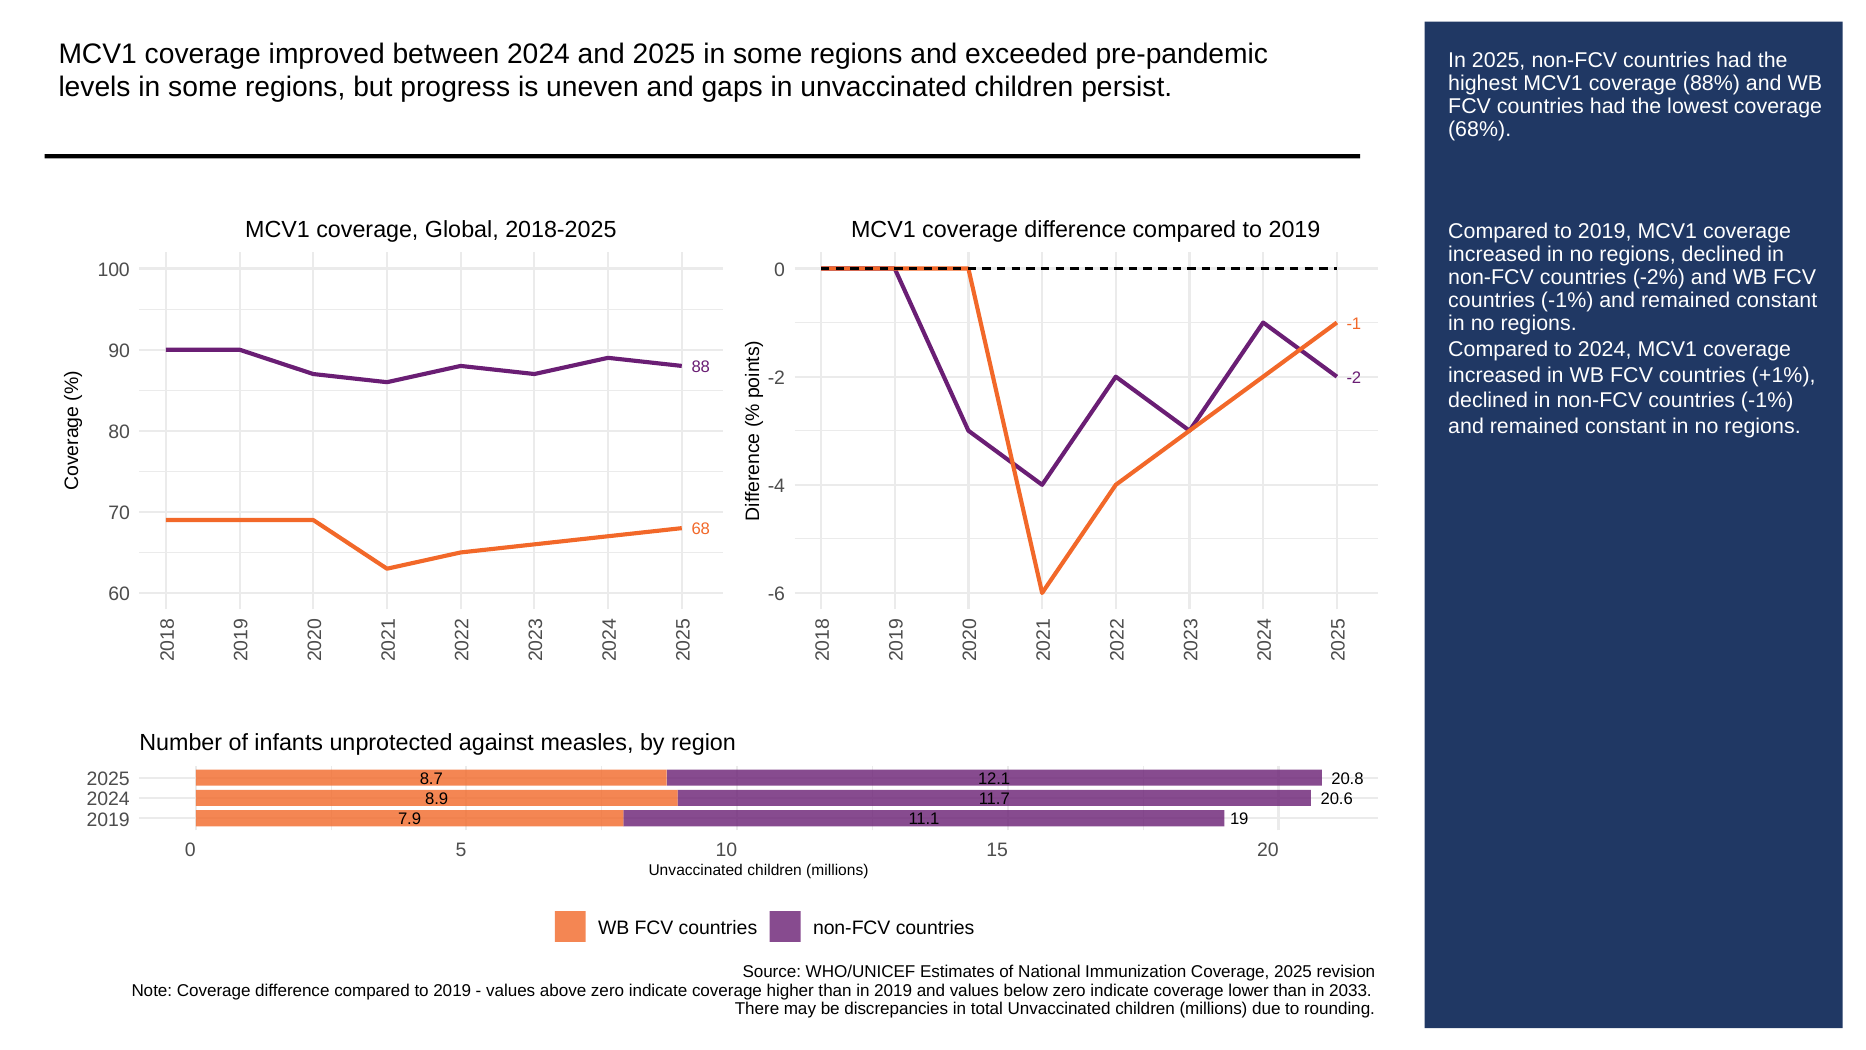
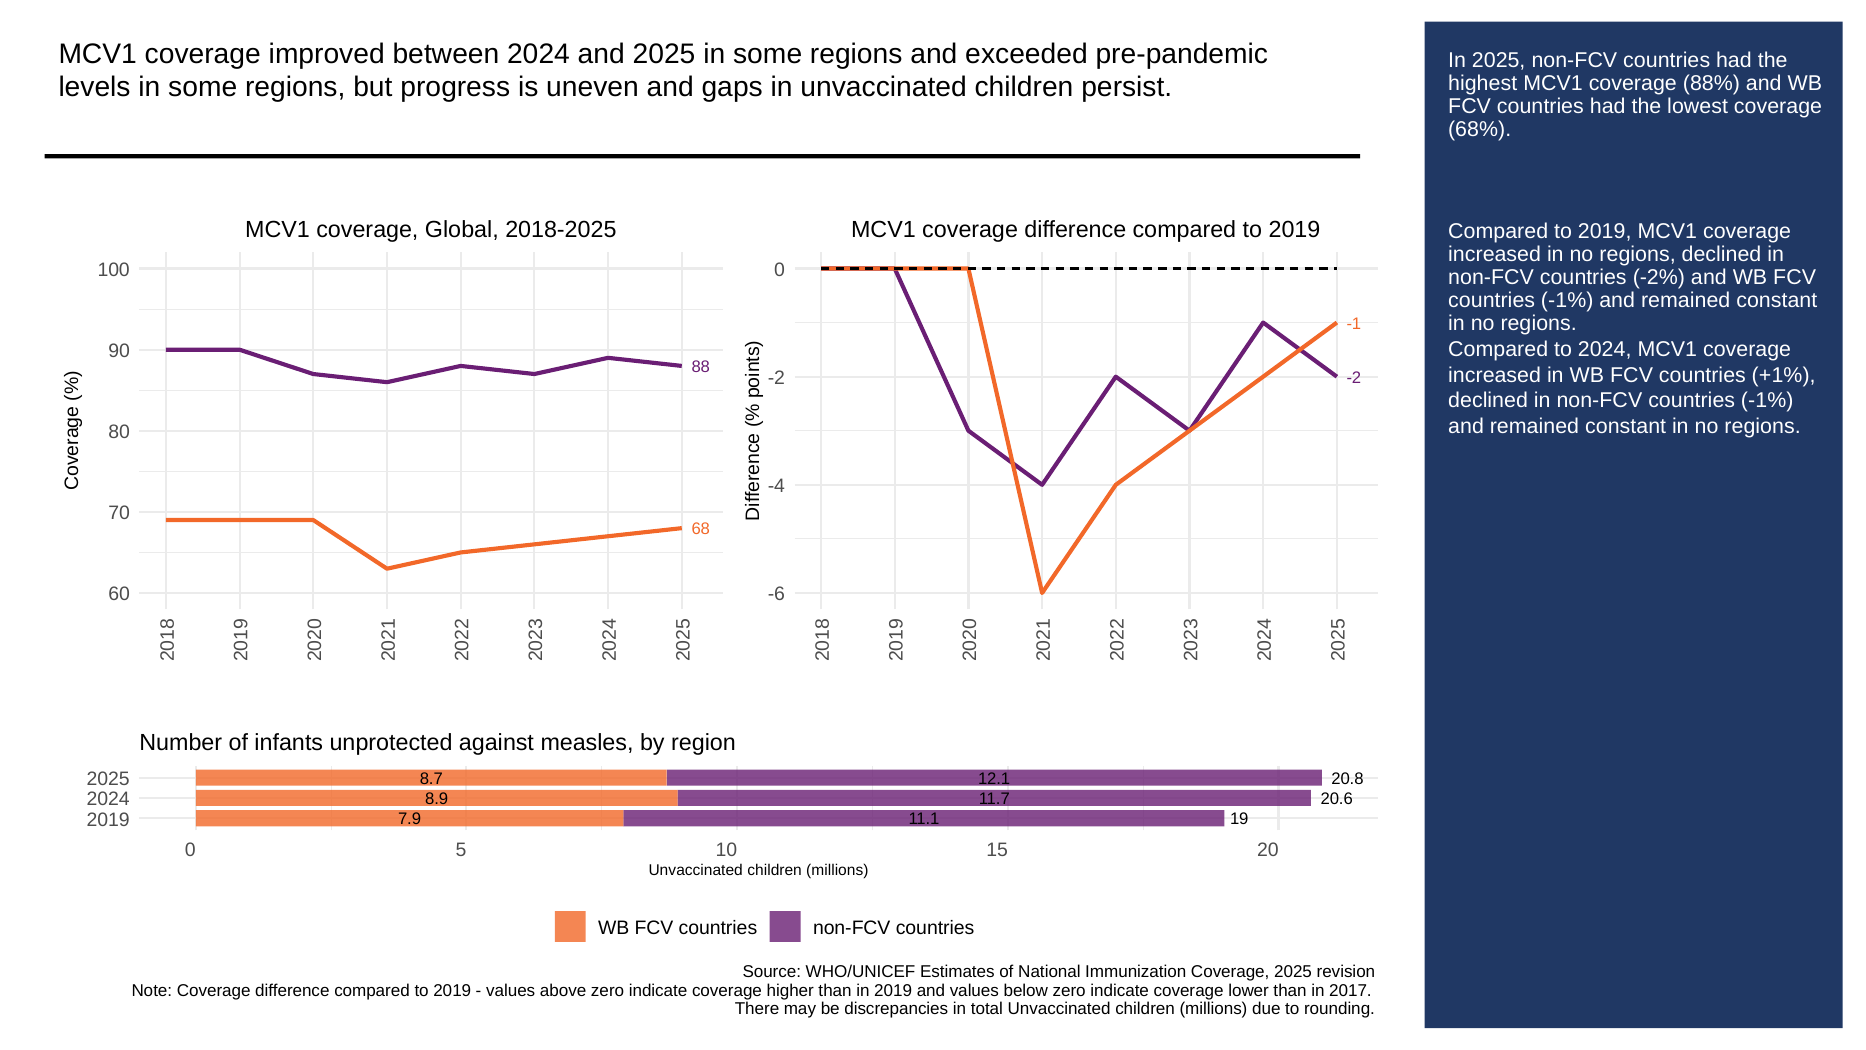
2033: 2033 -> 2017 (1350, 990)
